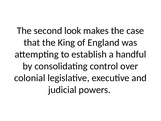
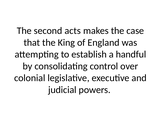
look: look -> acts (73, 31)
